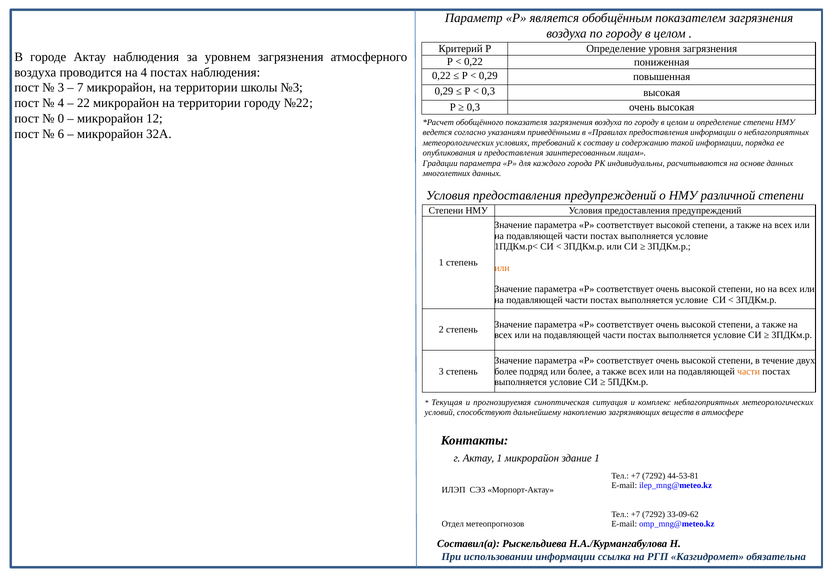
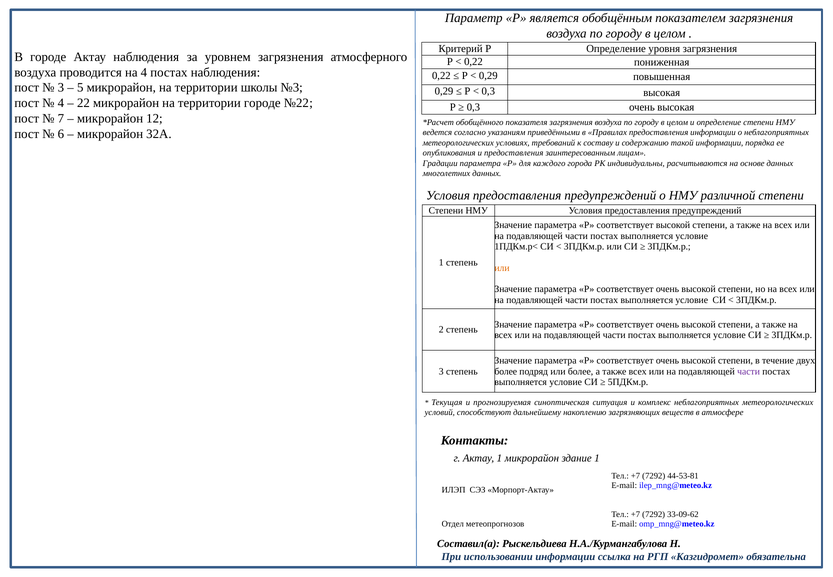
7: 7 -> 5 (80, 88)
территории городу: городу -> городе (262, 103)
0: 0 -> 7 (61, 118)
части colour: orange -> purple (749, 371)
